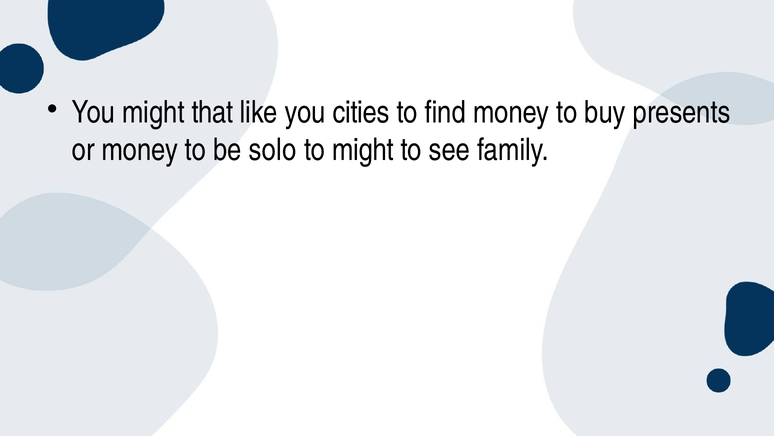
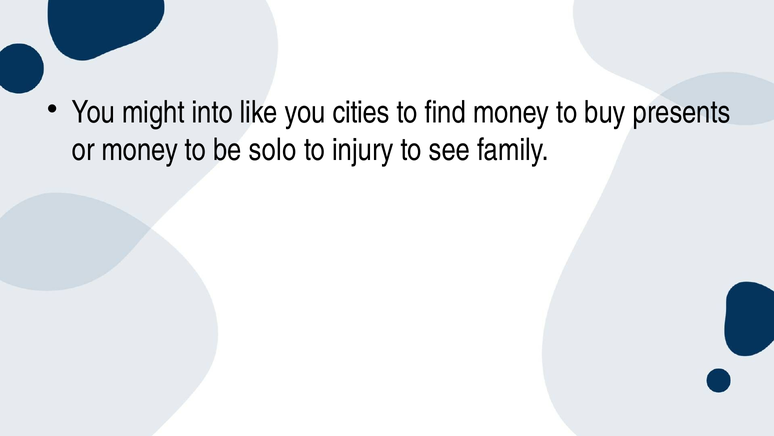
that: that -> into (212, 112)
to might: might -> injury (363, 150)
